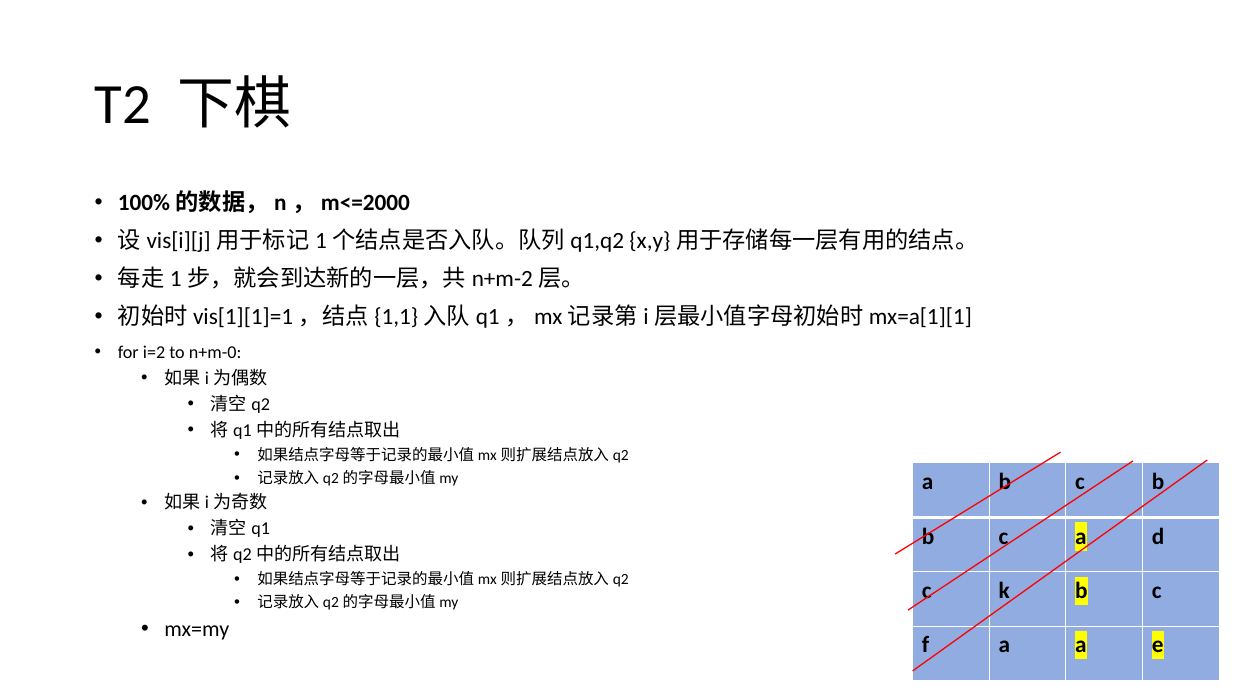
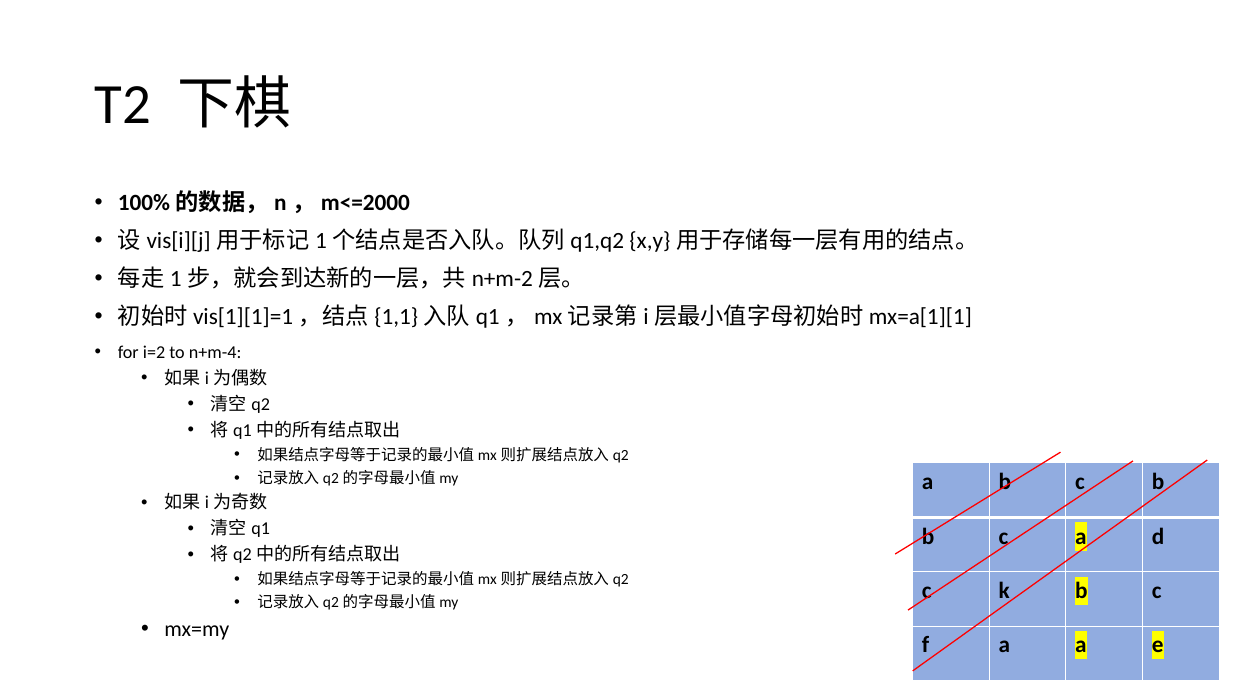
n+m-0: n+m-0 -> n+m-4 (215, 352)
